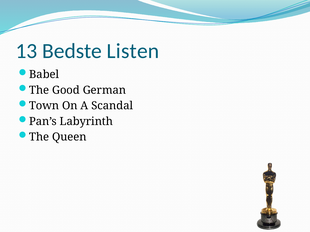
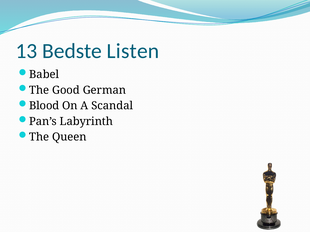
Town: Town -> Blood (44, 106)
